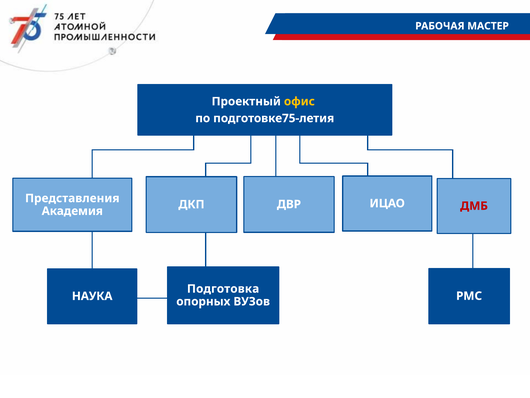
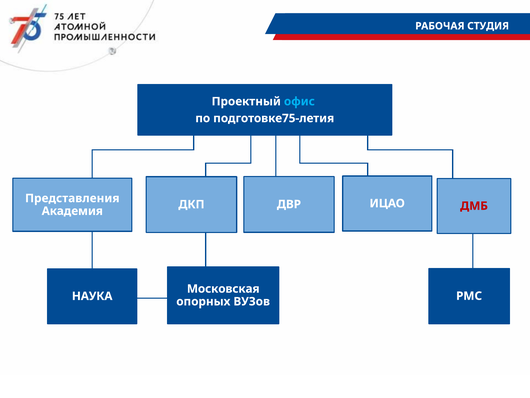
МАСТЕР: МАСТЕР -> СТУДИЯ (488, 26)
офис colour: yellow -> light blue (299, 101)
Подготовка: Подготовка -> Московская (223, 288)
